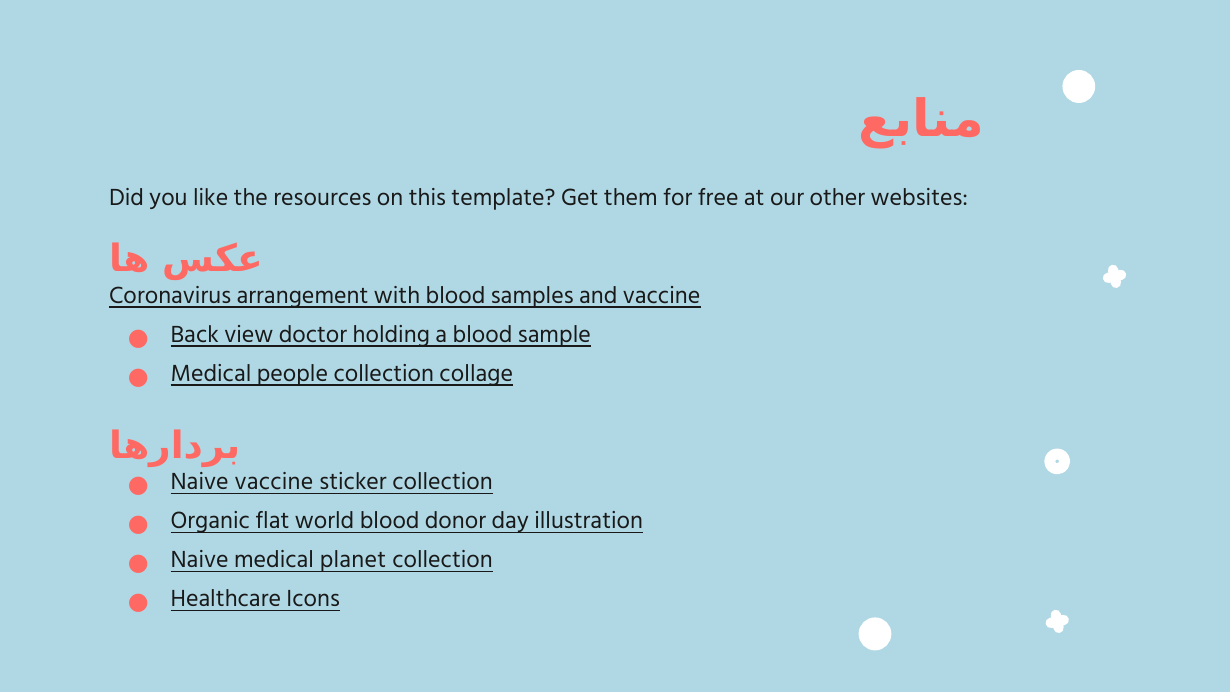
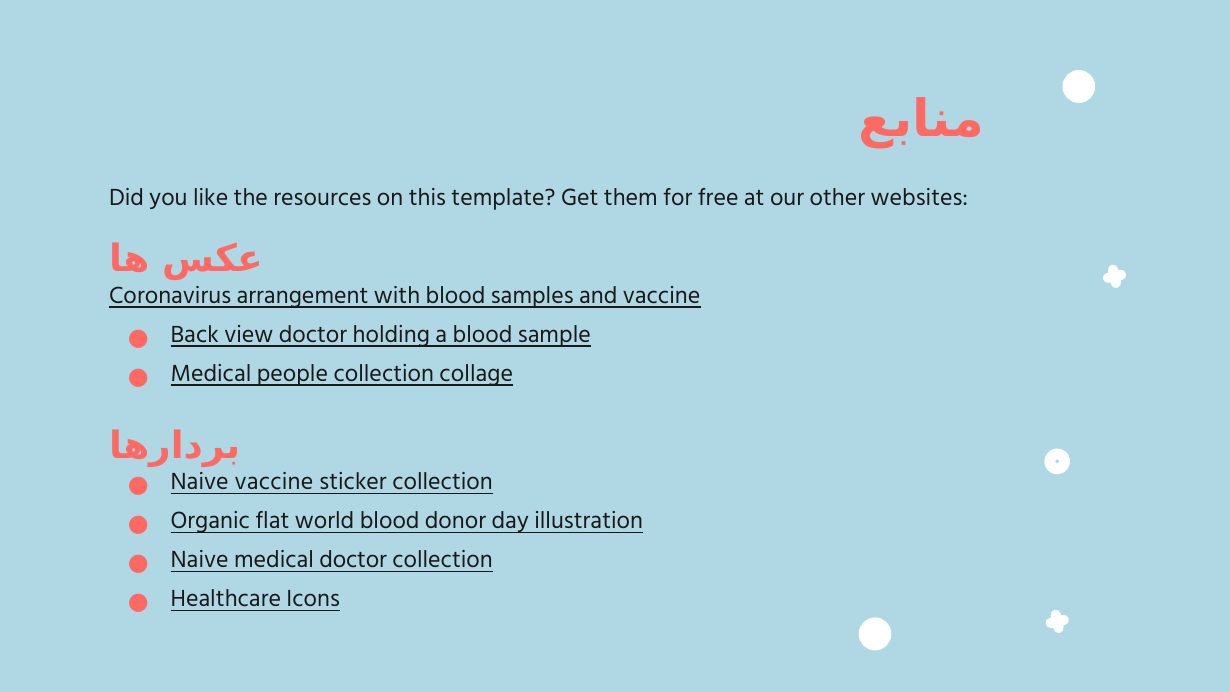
medical planet: planet -> doctor (353, 560)
